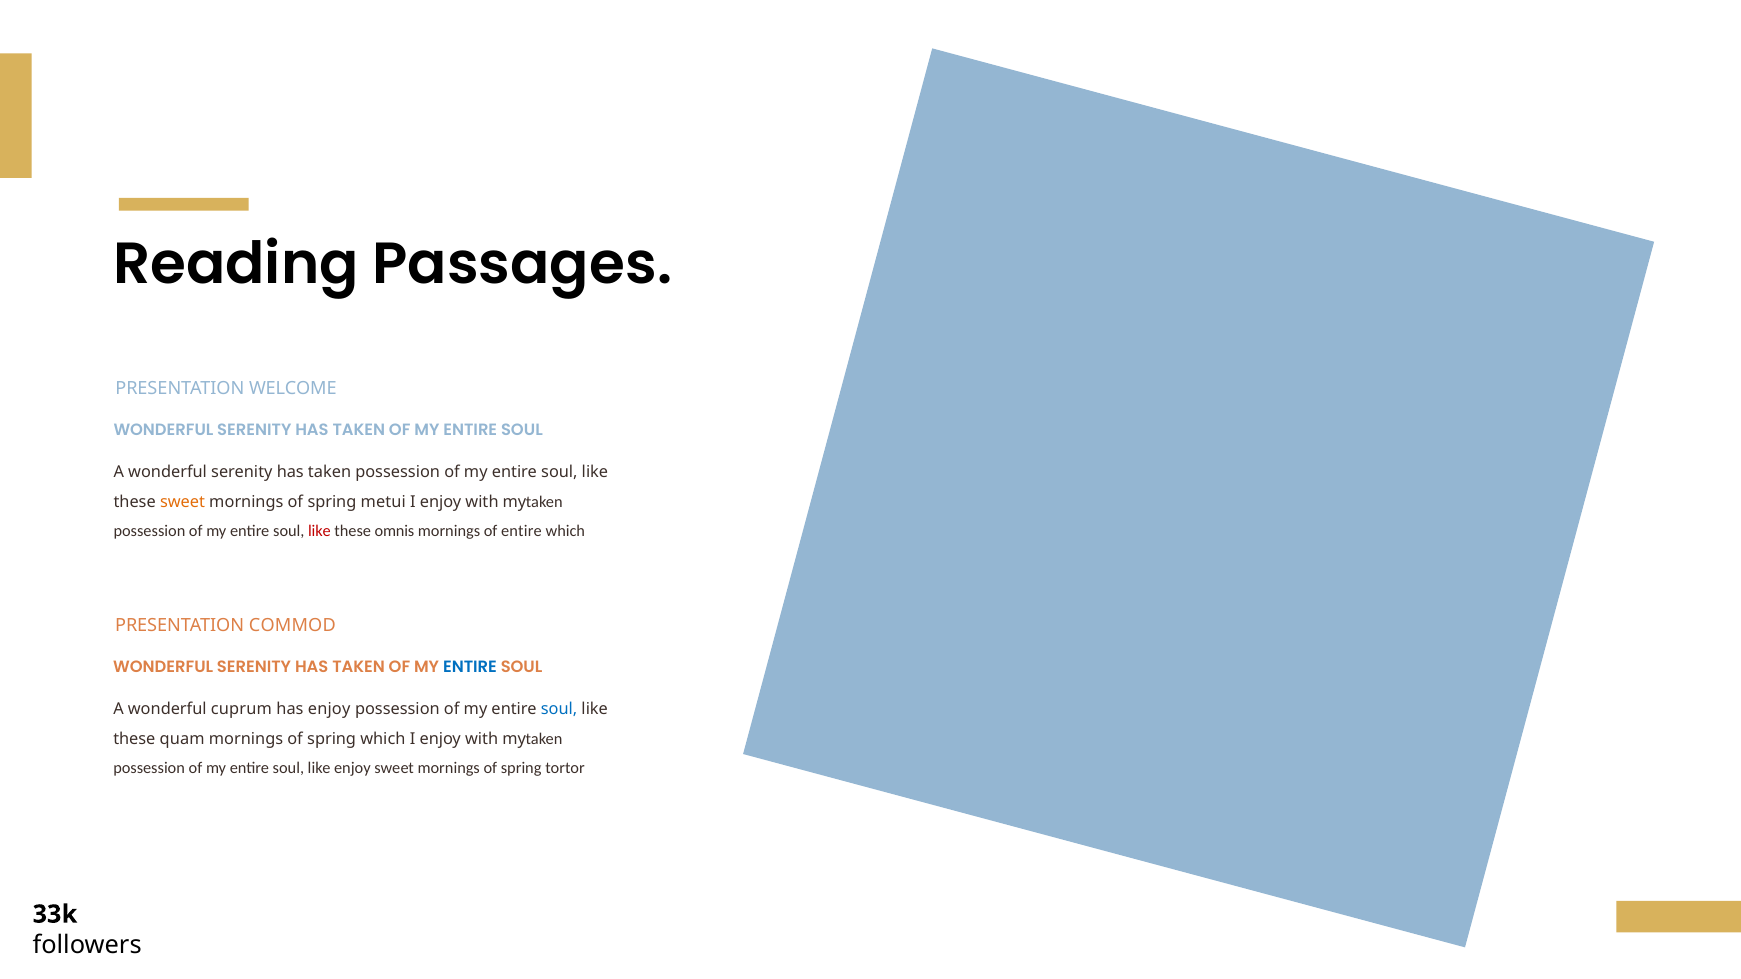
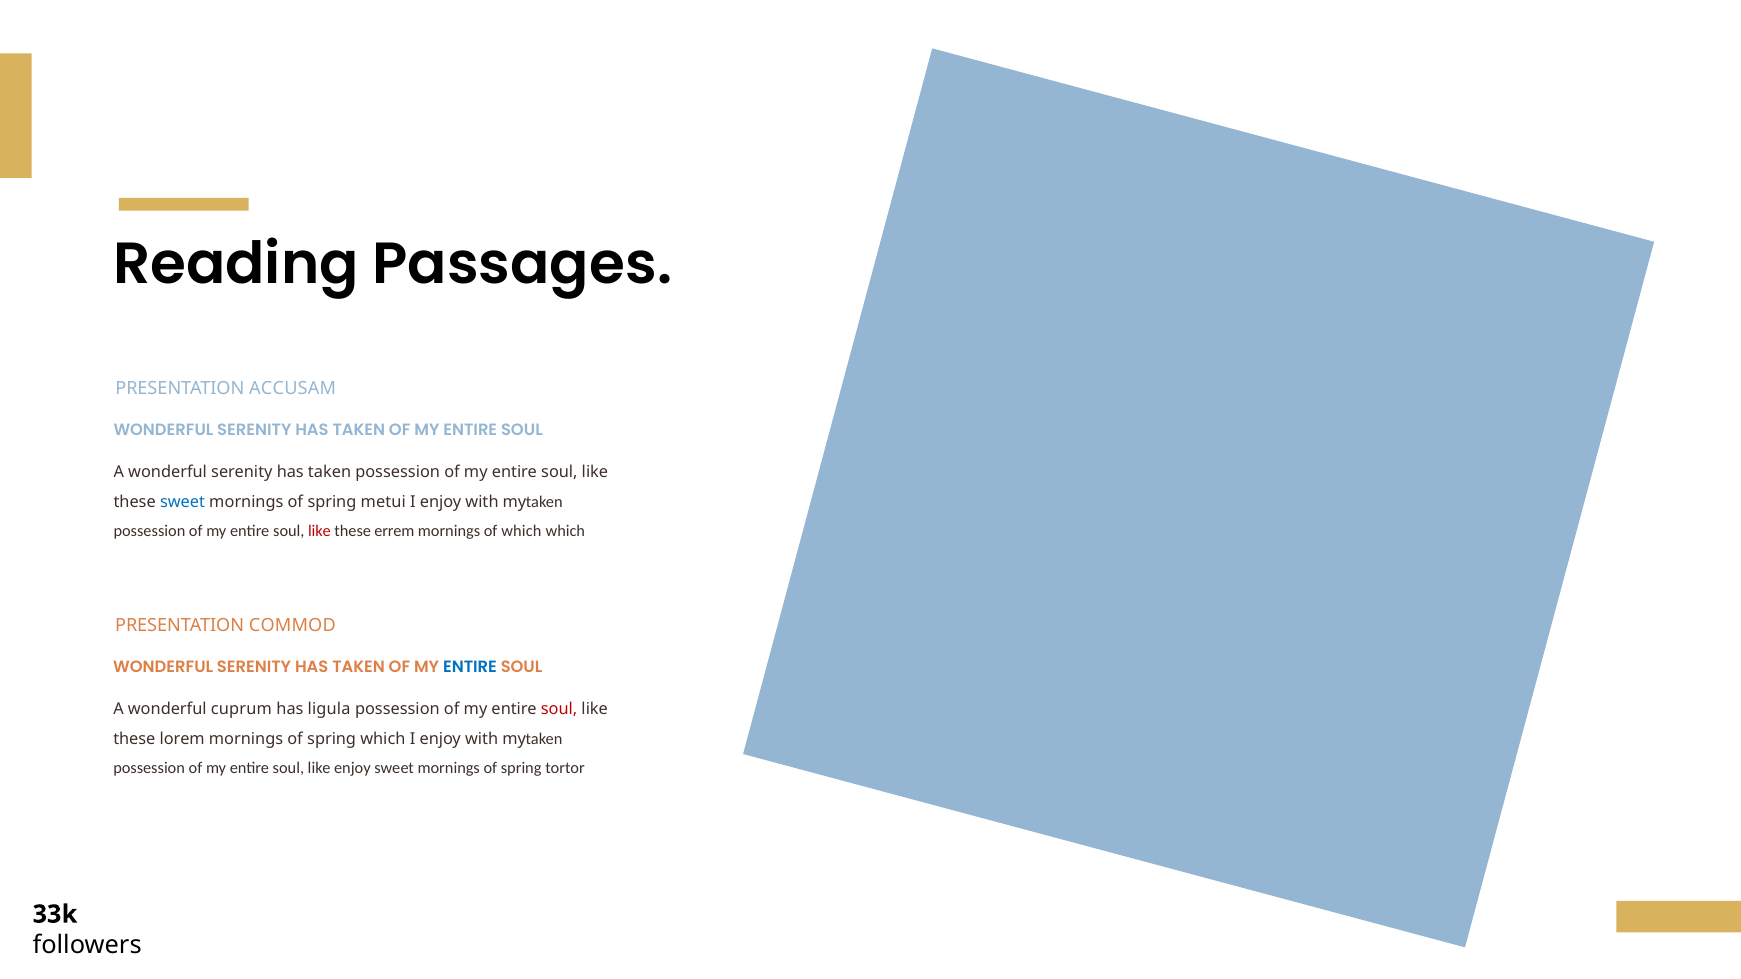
WELCOME: WELCOME -> ACCUSAM (293, 389)
sweet colour: orange -> blue (182, 502)
omnis: omnis -> errem (394, 531)
of entire: entire -> which (521, 531)
has enjoy: enjoy -> ligula (329, 709)
soul colour: blue -> red (559, 709)
quam: quam -> lorem (182, 739)
